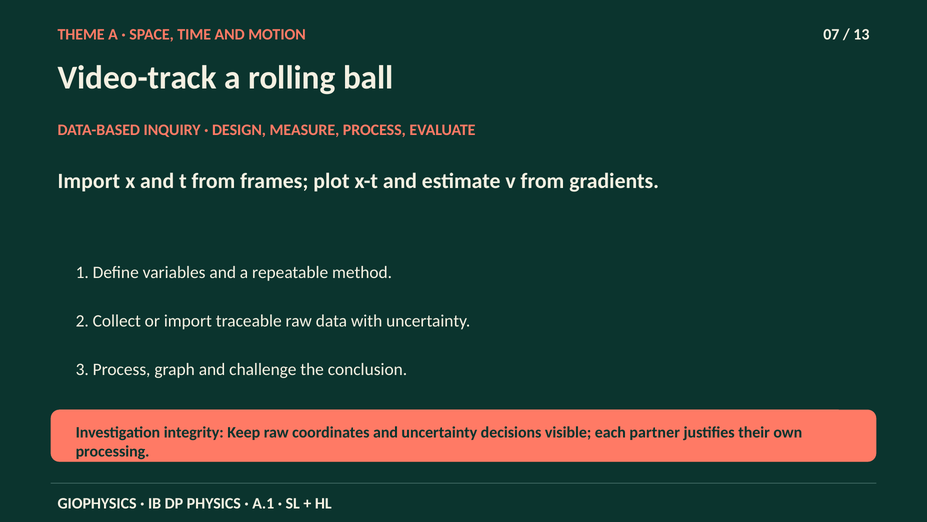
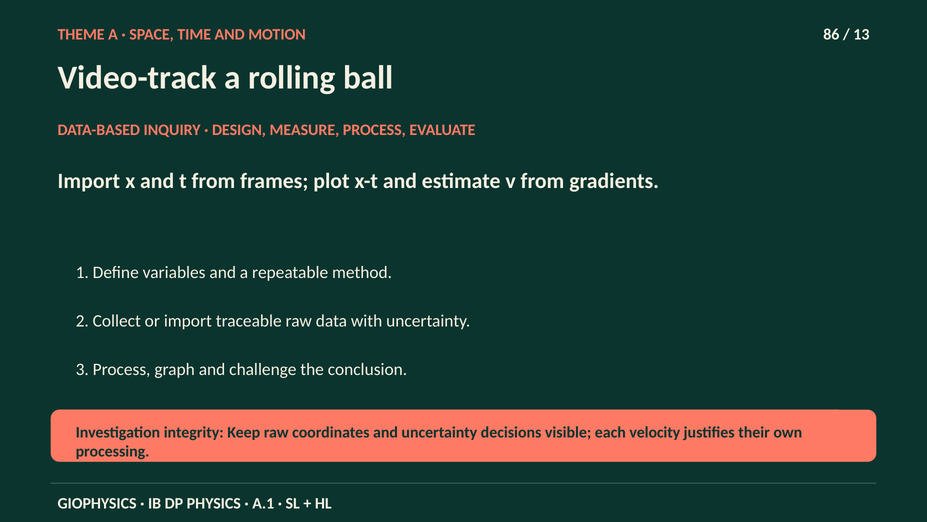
07: 07 -> 86 (831, 34)
partner: partner -> velocity (655, 432)
